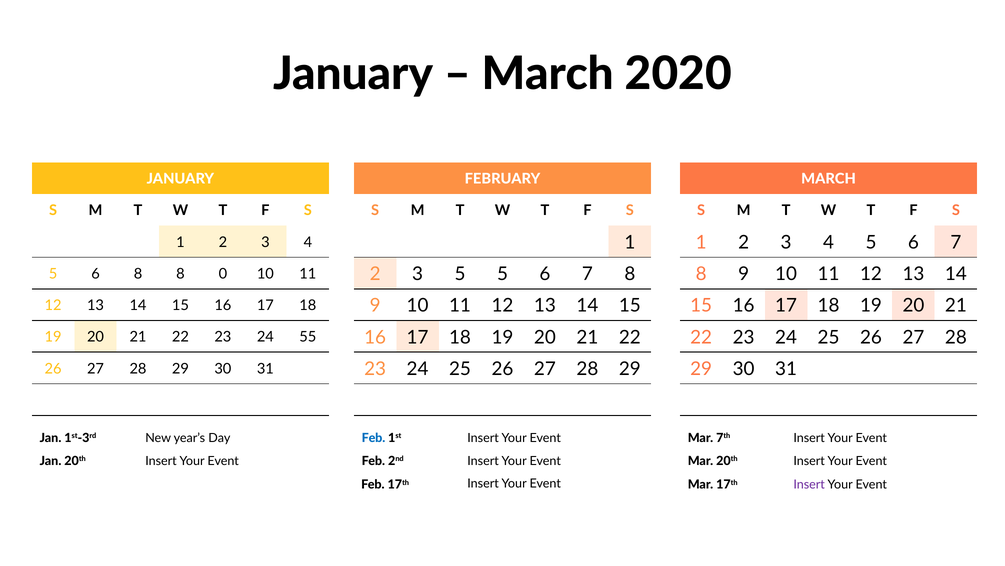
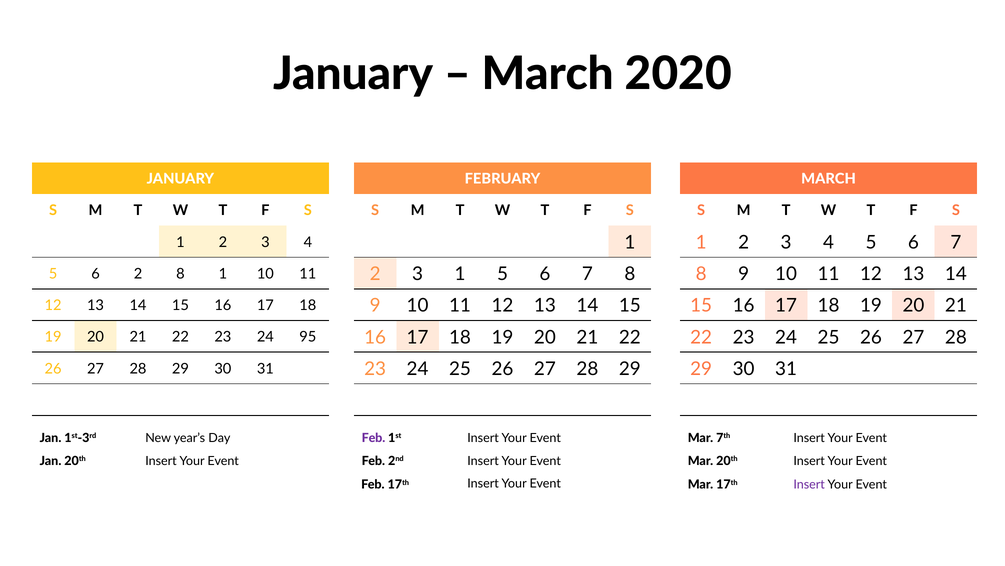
3 5: 5 -> 1 (460, 274)
6 8: 8 -> 2 (138, 274)
8 0: 0 -> 1 (223, 274)
55: 55 -> 95 (308, 337)
Feb colour: blue -> purple (373, 437)
